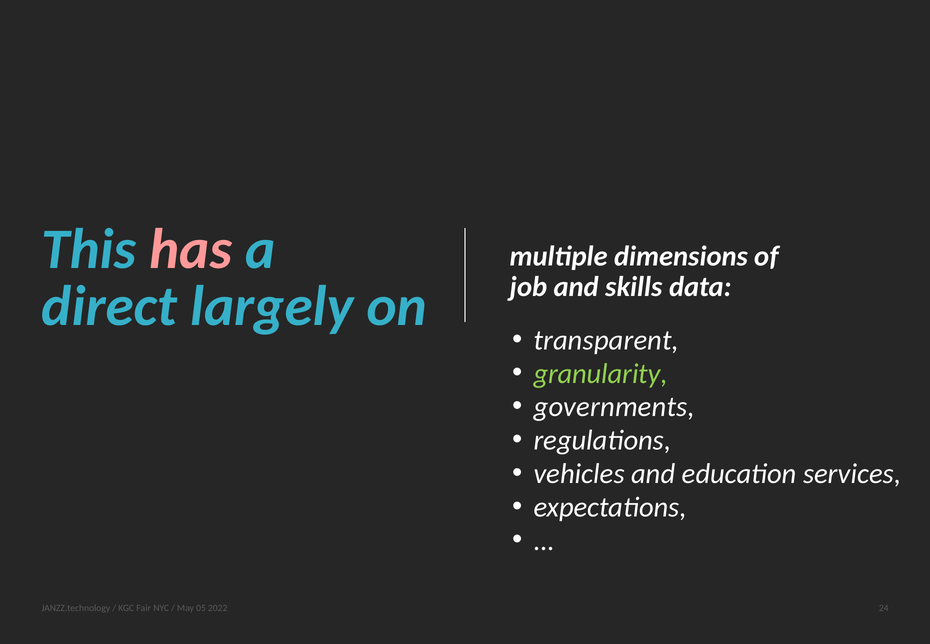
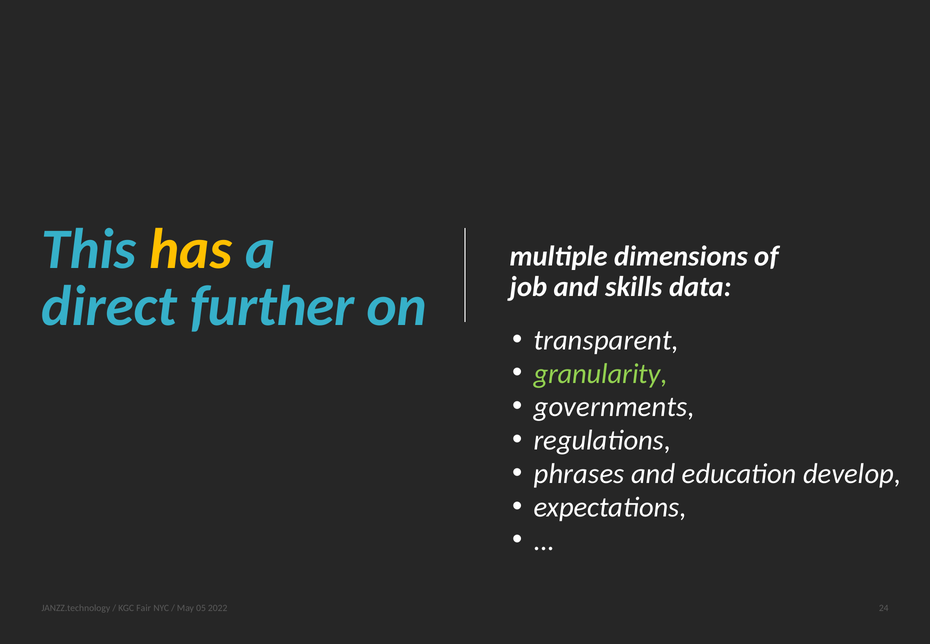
has colour: pink -> yellow (191, 249)
largely: largely -> further (272, 306)
vehicles: vehicles -> phrases (579, 474)
services: services -> develop (852, 474)
